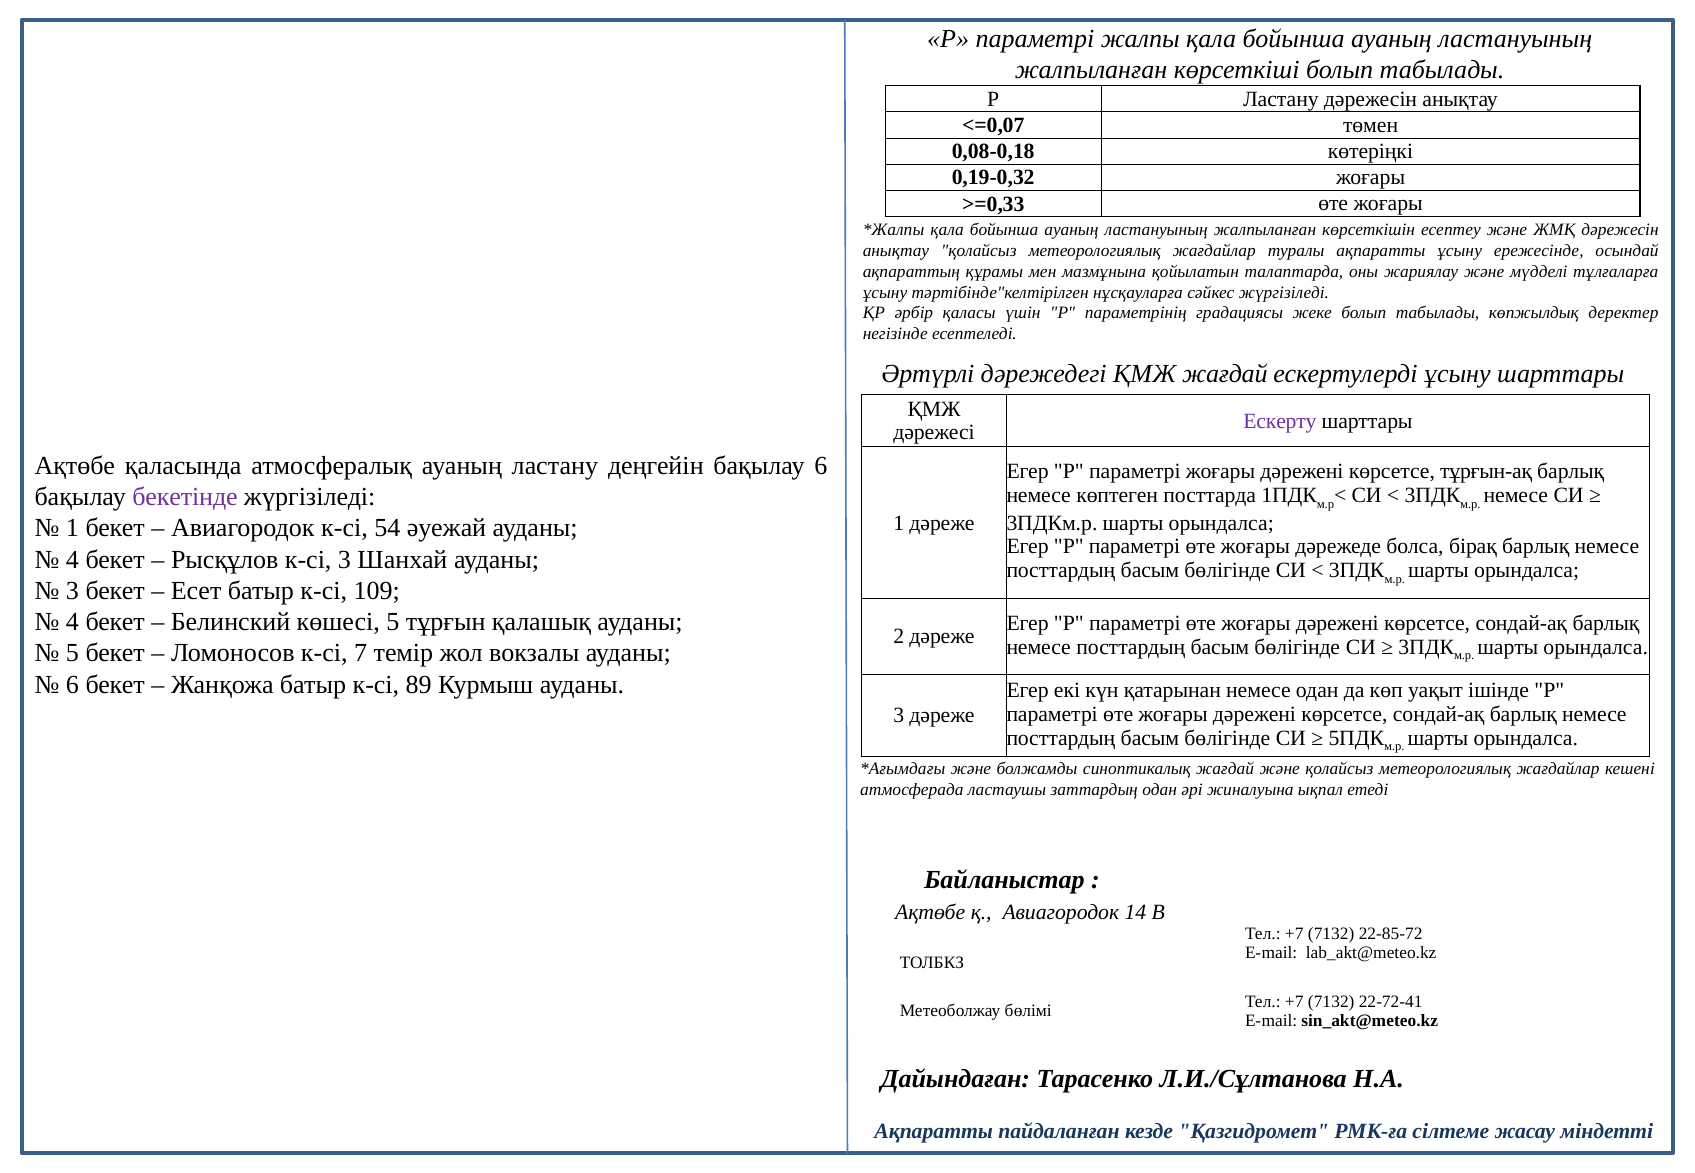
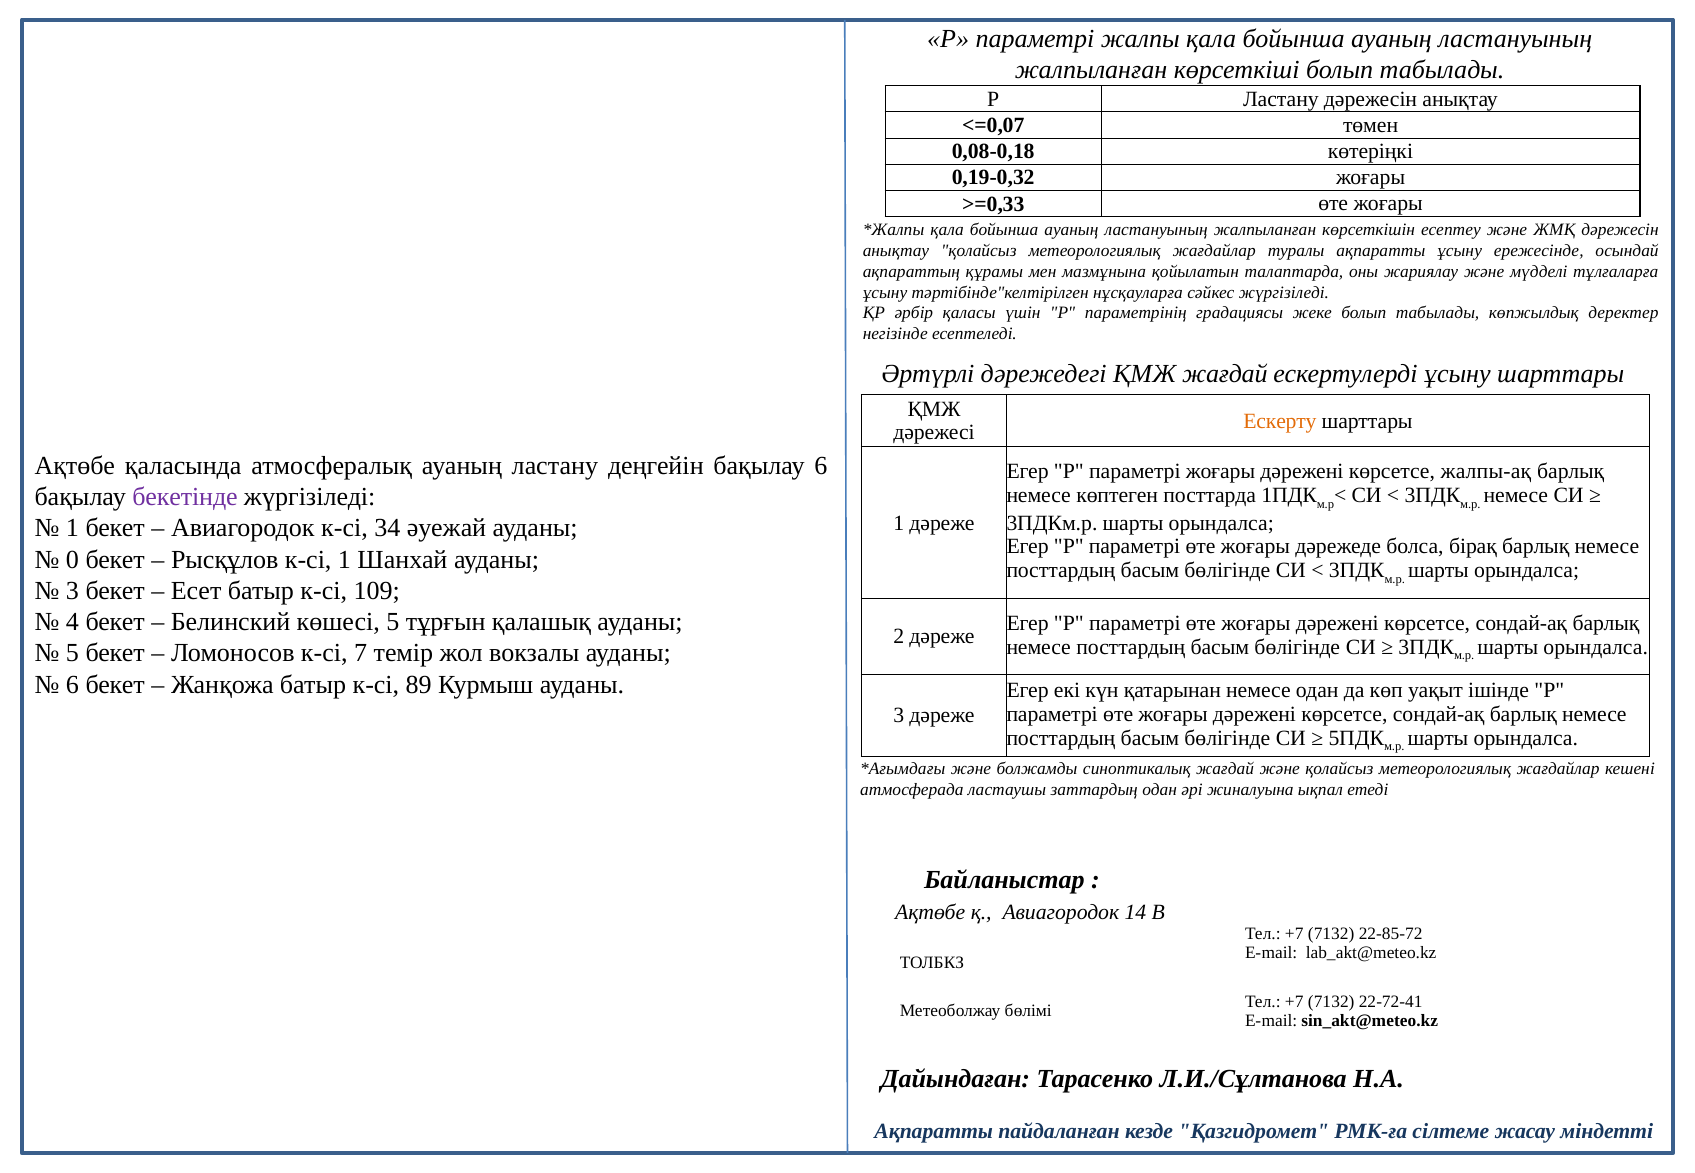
Ескерту colour: purple -> orange (1280, 421)
тұрғын-ақ: тұрғын-ақ -> жалпы-ақ (1486, 472)
54: 54 -> 34 (387, 528)
4: 4 -> 0 (72, 560)
к-сі 3: 3 -> 1 (344, 560)
